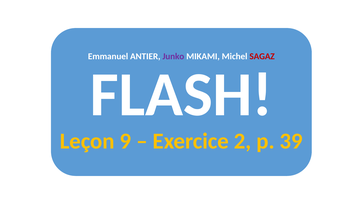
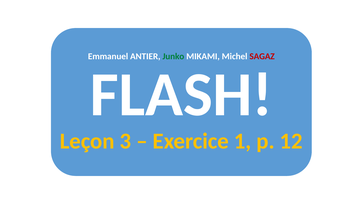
Junko colour: purple -> green (173, 56)
9: 9 -> 3 (125, 141)
2: 2 -> 1 (243, 141)
39: 39 -> 12 (291, 141)
